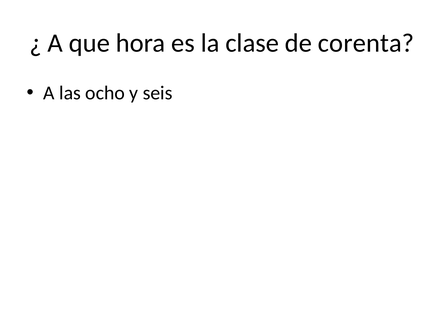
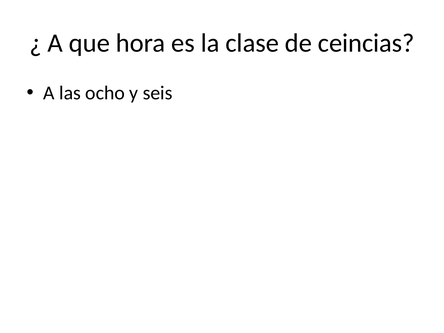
corenta: corenta -> ceincias (366, 43)
